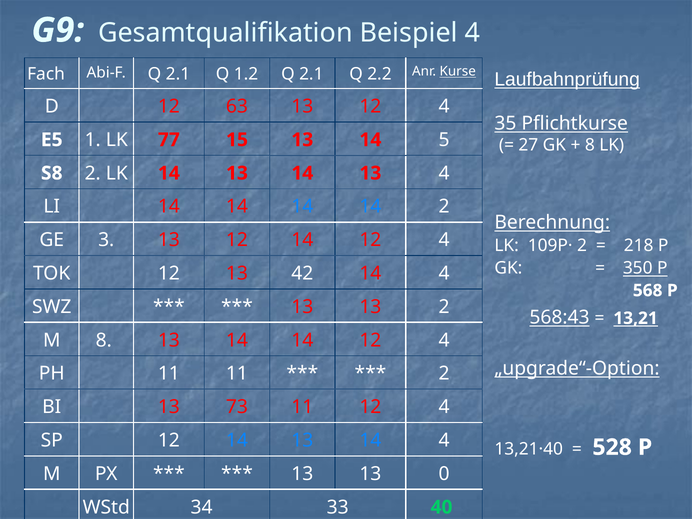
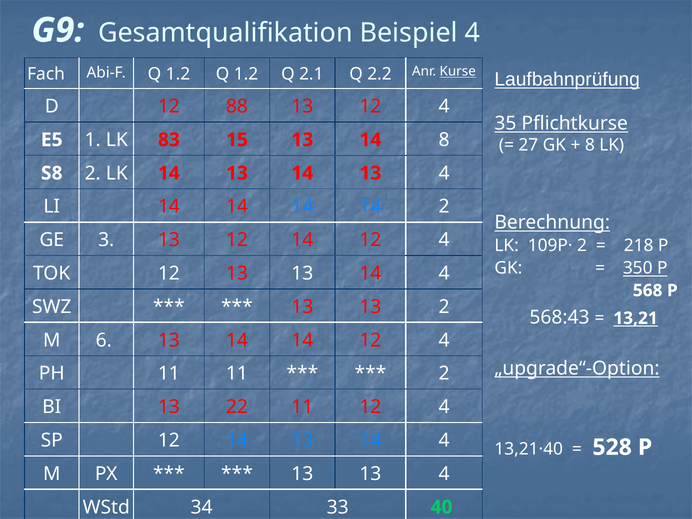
Abi-F Q 2.1: 2.1 -> 1.2 (178, 74)
63: 63 -> 88 (237, 106)
77: 77 -> 83 (169, 140)
14 5: 5 -> 8 (444, 140)
12 13 42: 42 -> 13 (302, 273)
568:43 underline: present -> none (559, 318)
M 8: 8 -> 6 (104, 340)
73: 73 -> 22 (237, 407)
13 13 0: 0 -> 4 (444, 474)
